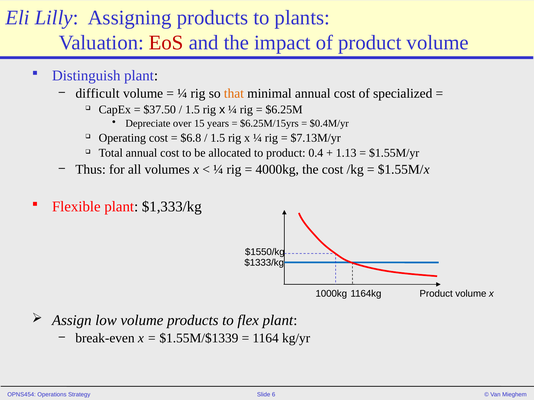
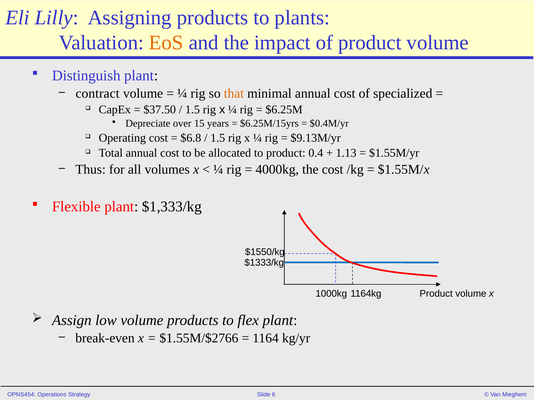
EoS colour: red -> orange (166, 43)
difficult: difficult -> contract (98, 94)
$7.13M/yr: $7.13M/yr -> $9.13M/yr (316, 138)
$1.55M/$1339: $1.55M/$1339 -> $1.55M/$2766 (199, 339)
